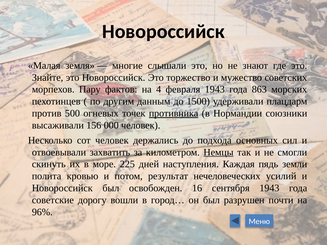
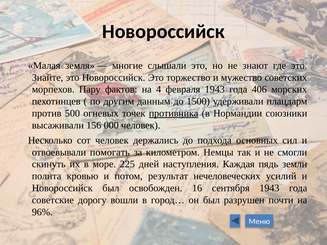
863: 863 -> 406 (259, 90)
захватить: захватить -> помогать (110, 152)
Немцы underline: present -> none (218, 152)
